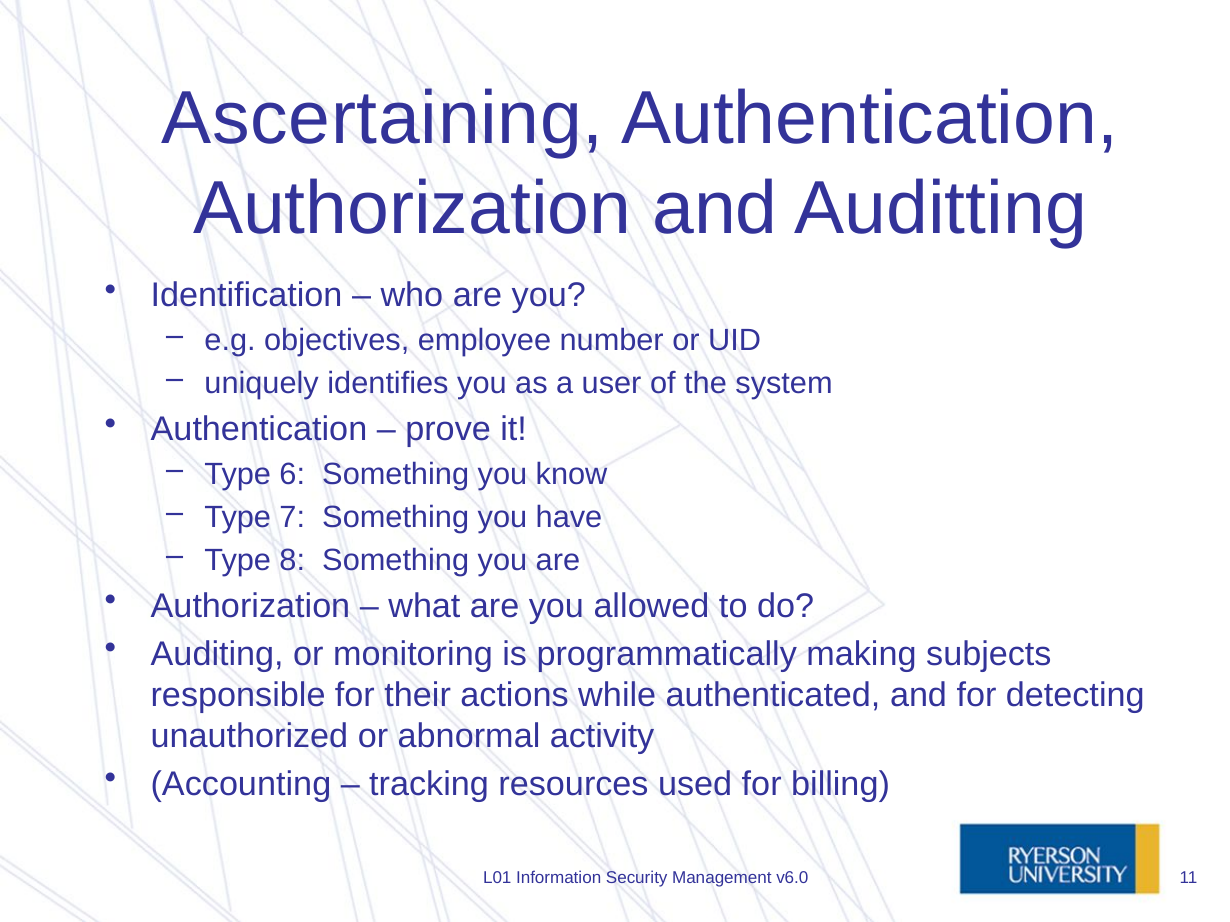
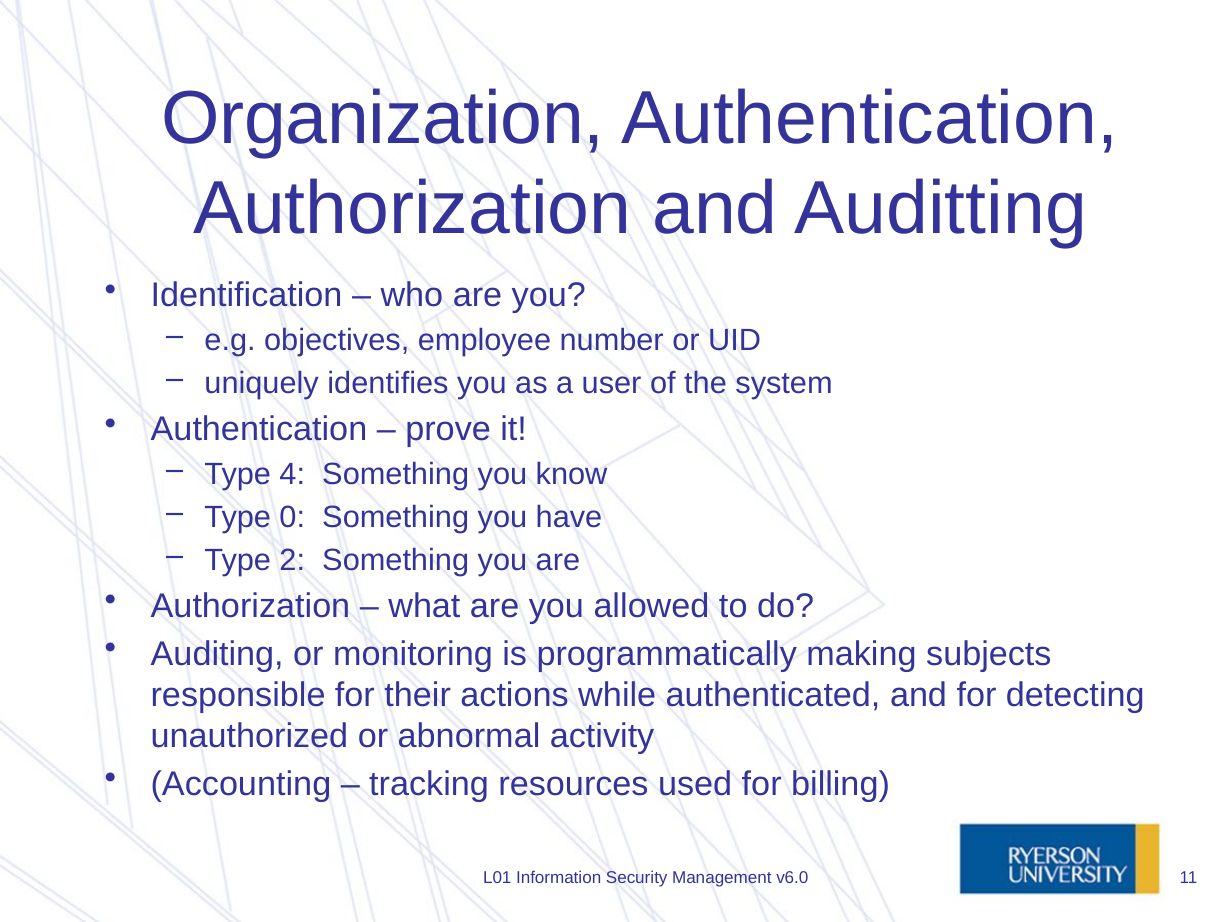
Ascertaining: Ascertaining -> Organization (383, 119)
6: 6 -> 4 (292, 474)
7: 7 -> 0 (292, 517)
8: 8 -> 2 (292, 560)
